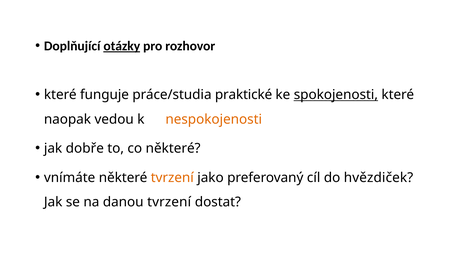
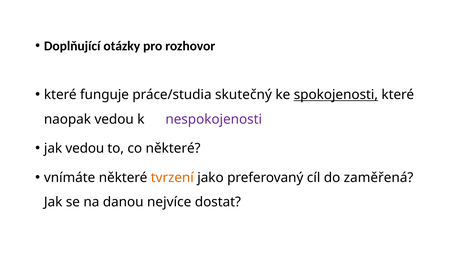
otázky underline: present -> none (122, 46)
praktické: praktické -> skutečný (243, 95)
nespokojenosti colour: orange -> purple (214, 119)
jak dobře: dobře -> vedou (85, 148)
hvězdiček: hvězdiček -> zaměřená (379, 177)
danou tvrzení: tvrzení -> nejvíce (169, 202)
